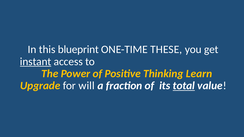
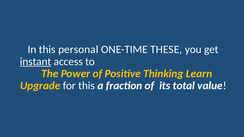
blueprint: blueprint -> personal (78, 50)
for will: will -> this (87, 86)
total underline: present -> none (184, 86)
